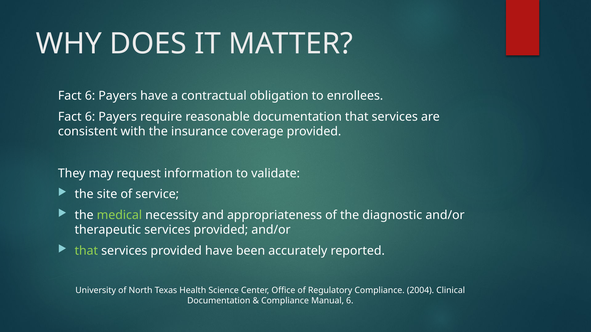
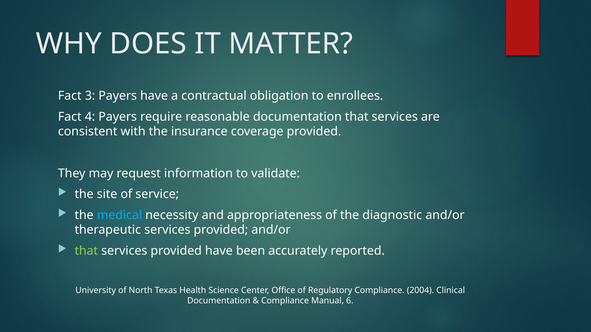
6: 6 -> 3 (90, 96)
6: 6 -> 4 (90, 117)
medical colour: light green -> light blue (119, 215)
